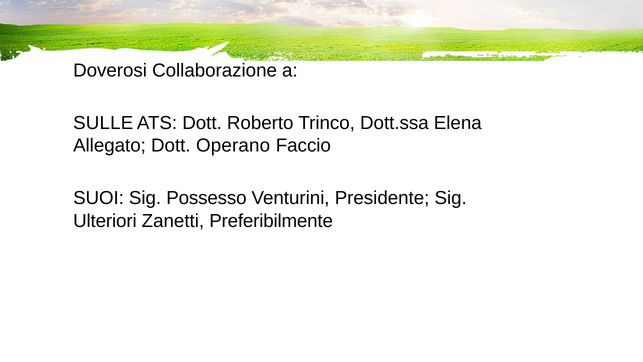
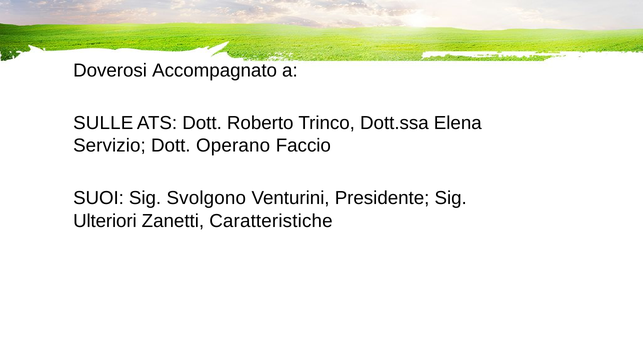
Collaborazione: Collaborazione -> Accompagnato (215, 70)
Allegato: Allegato -> Servizio (109, 146)
Possesso: Possesso -> Svolgono (206, 198)
Preferibilmente: Preferibilmente -> Caratteristiche (271, 221)
